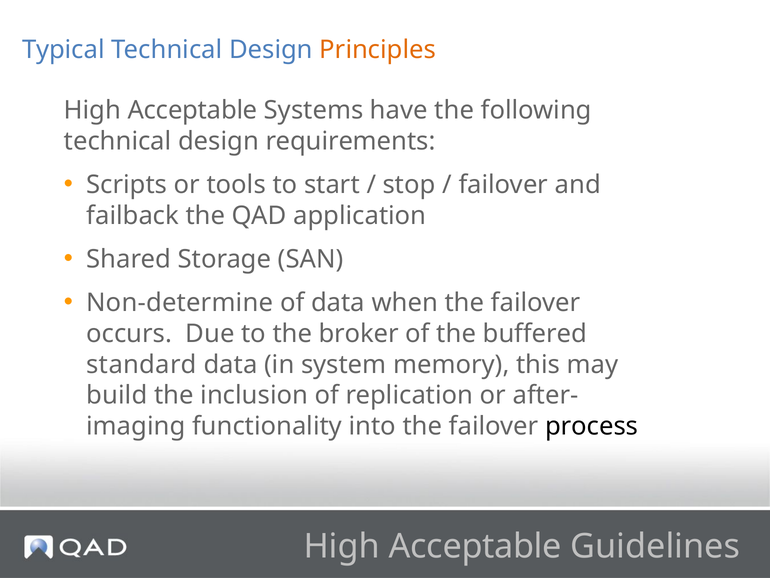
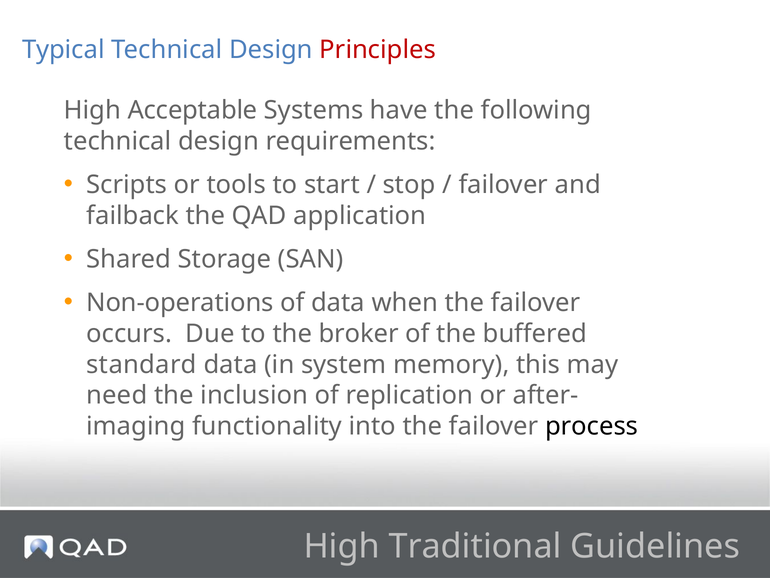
Principles colour: orange -> red (378, 50)
Non-determine: Non-determine -> Non-operations (180, 303)
build: build -> need (117, 395)
Acceptable: Acceptable -> Traditional (475, 546)
